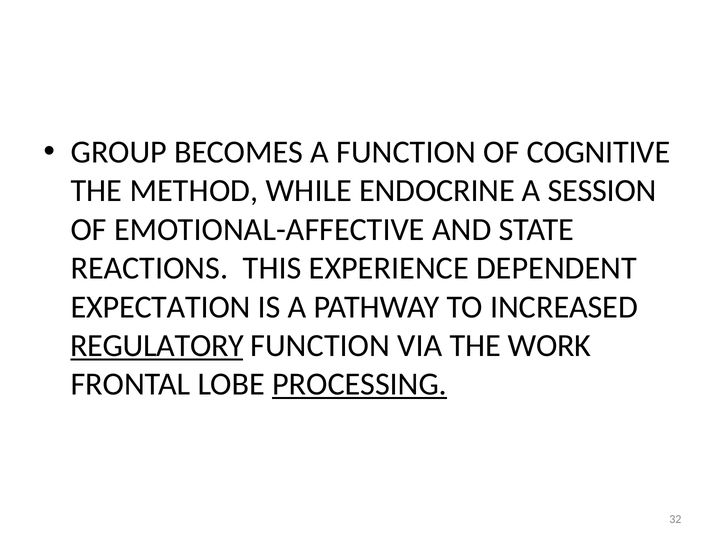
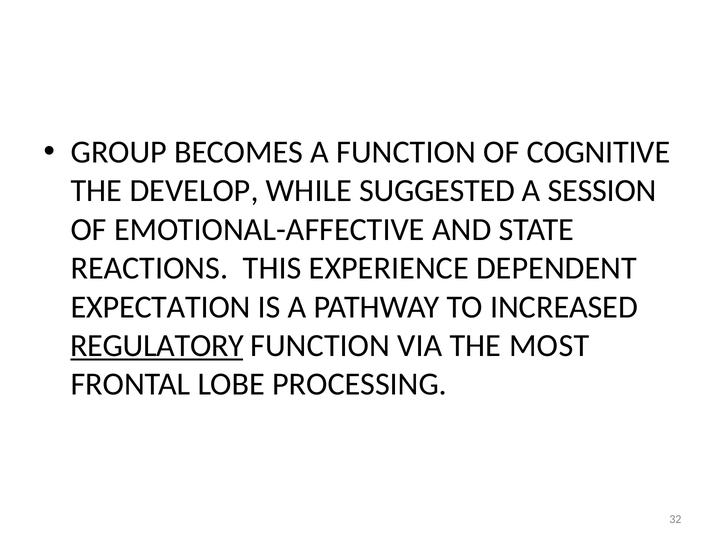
METHOD: METHOD -> DEVELOP (194, 191)
ENDOCRINE: ENDOCRINE -> SUGGESTED (437, 191)
WORK: WORK -> MOST (549, 345)
PROCESSING underline: present -> none (360, 384)
